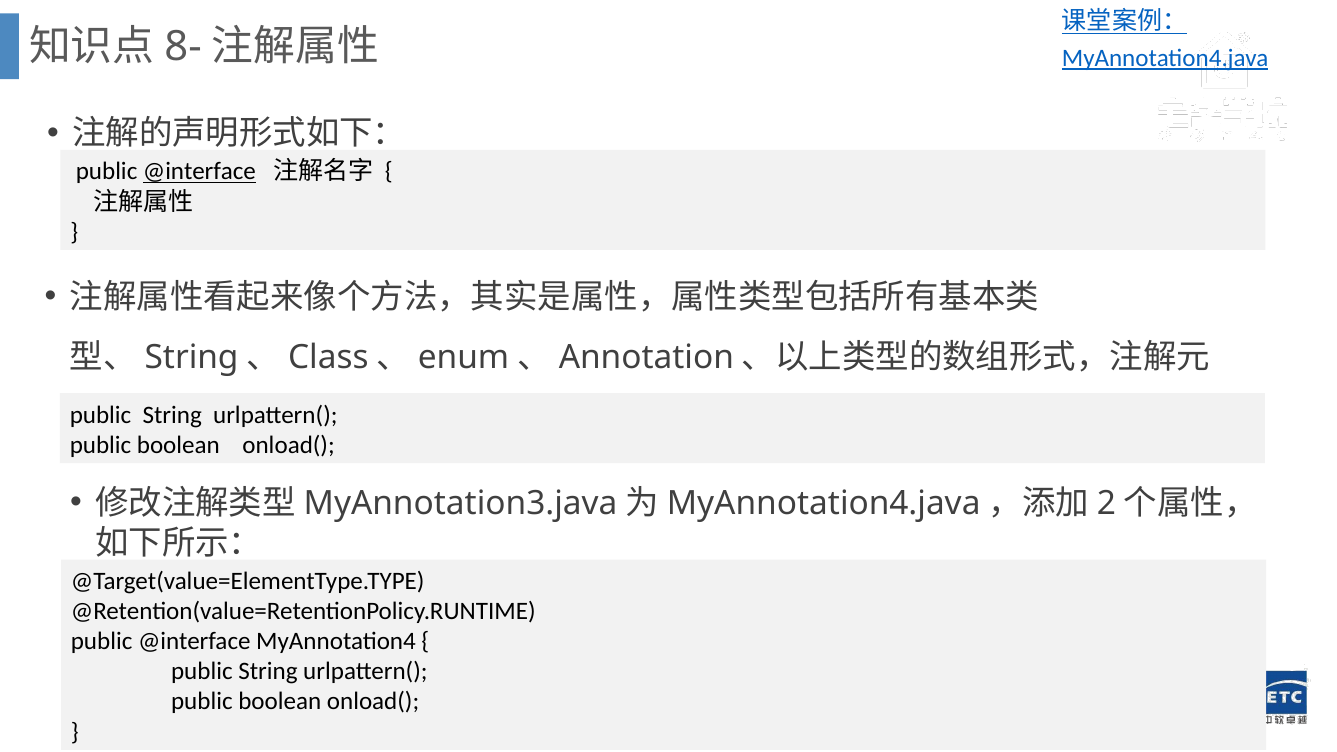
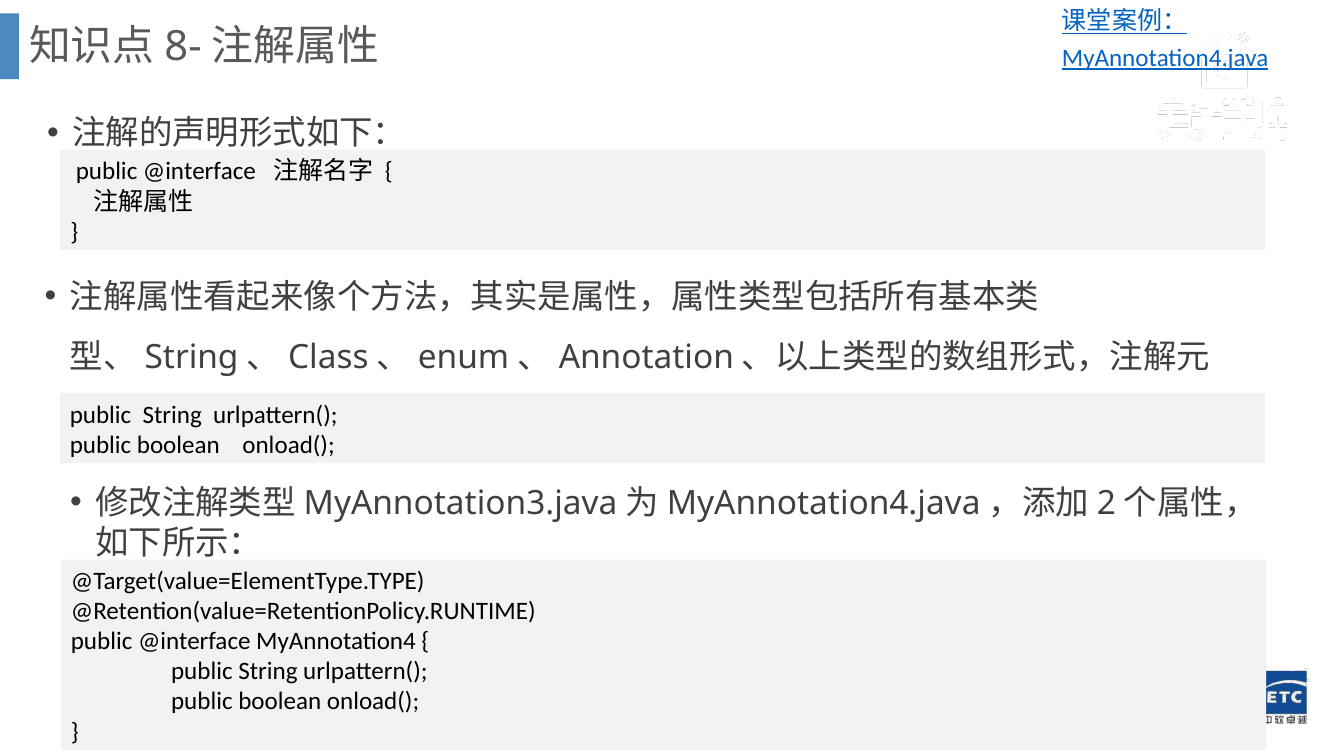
@interface underline: present -> none (199, 172)
